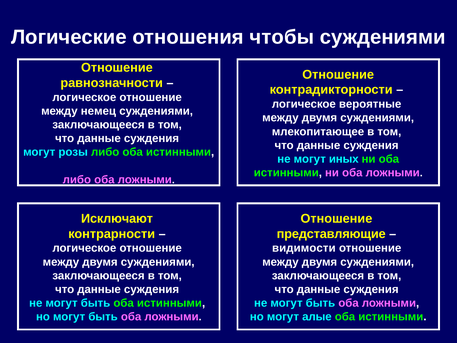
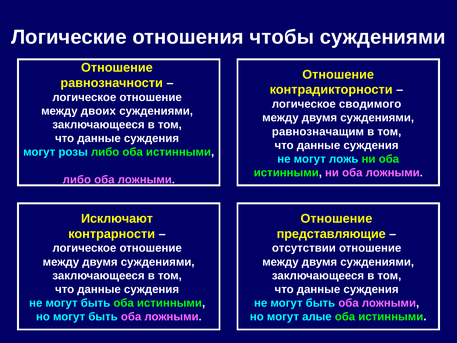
вероятные: вероятные -> сводимого (370, 104)
немец: немец -> двоих (98, 111)
млекопитающее: млекопитающее -> равнозначащим (318, 132)
иных: иных -> ложь (344, 159)
видимости: видимости -> отсутствии (304, 248)
